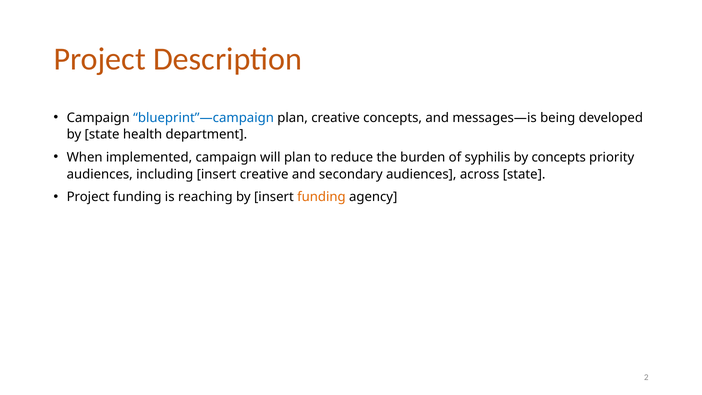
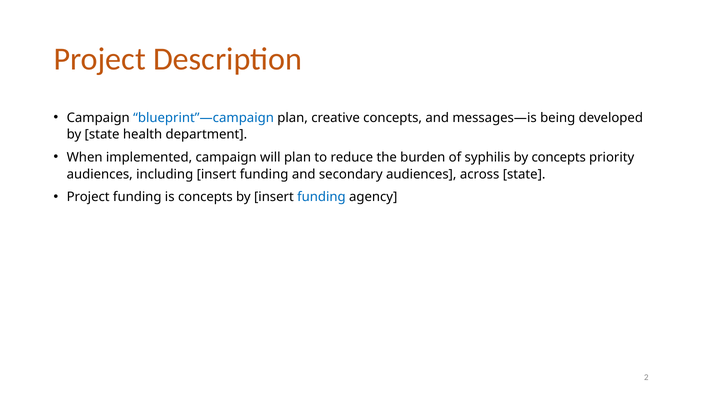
including insert creative: creative -> funding (264, 174)
is reaching: reaching -> concepts (205, 197)
funding colour: orange -> blue (321, 197)
